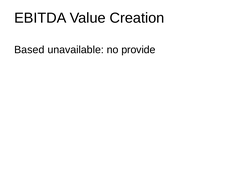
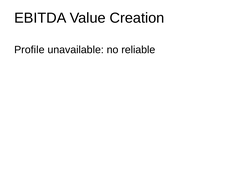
Based: Based -> Profile (29, 50)
provide: provide -> reliable (138, 50)
